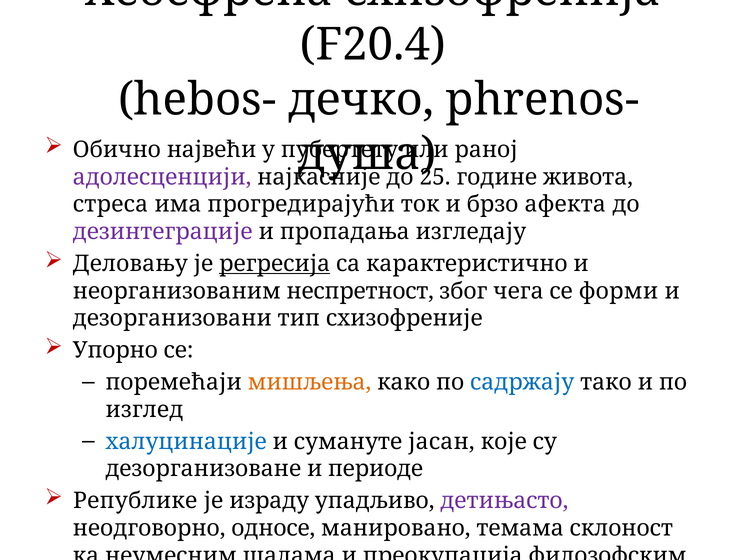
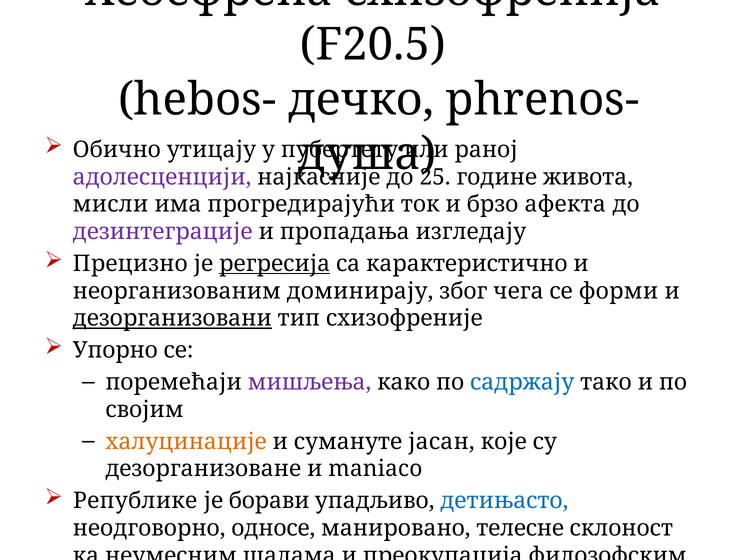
F20.4: F20.4 -> F20.5 (373, 45)
највећи: највећи -> утицају (211, 150)
стреса: стреса -> мисли (111, 204)
Деловању: Деловању -> Прецизно (130, 263)
неспретност: неспретност -> доминирају (360, 291)
дезорганизовани underline: none -> present (172, 318)
мишљења colour: orange -> purple (309, 382)
изглед: изглед -> својим (144, 409)
халуцинације colour: blue -> orange (186, 441)
периоде: периоде -> maniaco (375, 469)
израду: израду -> борави (269, 500)
детињасто colour: purple -> blue (504, 500)
манировано темама: темама -> телесне (520, 528)
